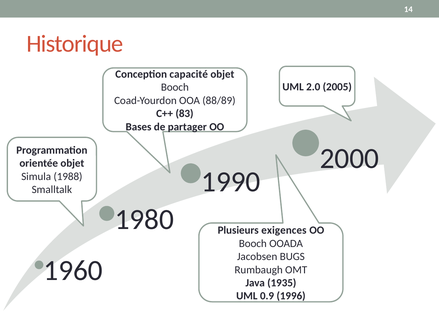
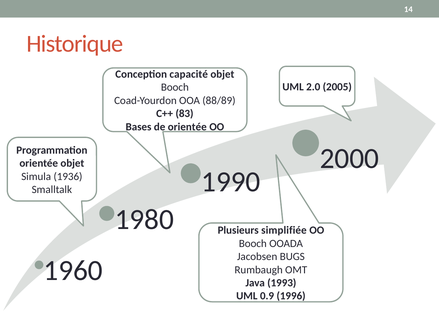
de partager: partager -> orientée (187, 127)
1988: 1988 -> 1936 (68, 177)
exigences: exigences -> simplifiée (284, 230)
1935: 1935 -> 1993 (282, 283)
